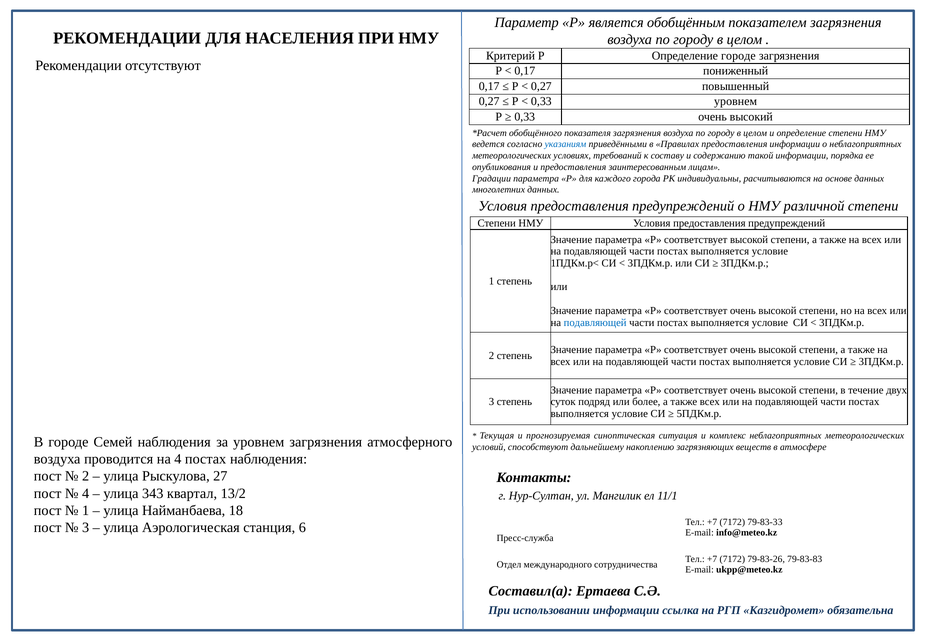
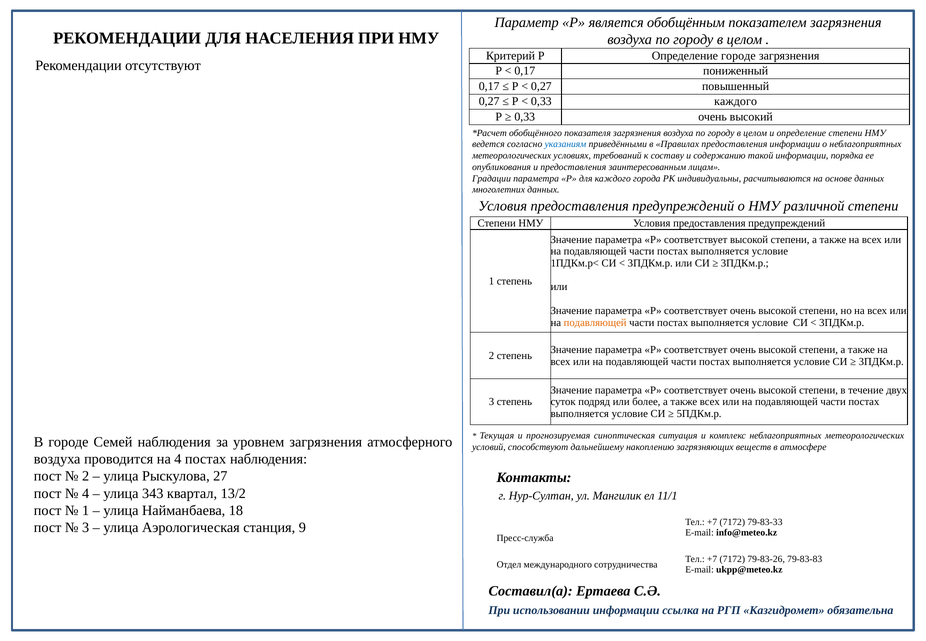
0,33 уровнем: уровнем -> каждого (736, 102)
подавляющей colour: blue -> orange (595, 323)
6: 6 -> 9 (302, 528)
